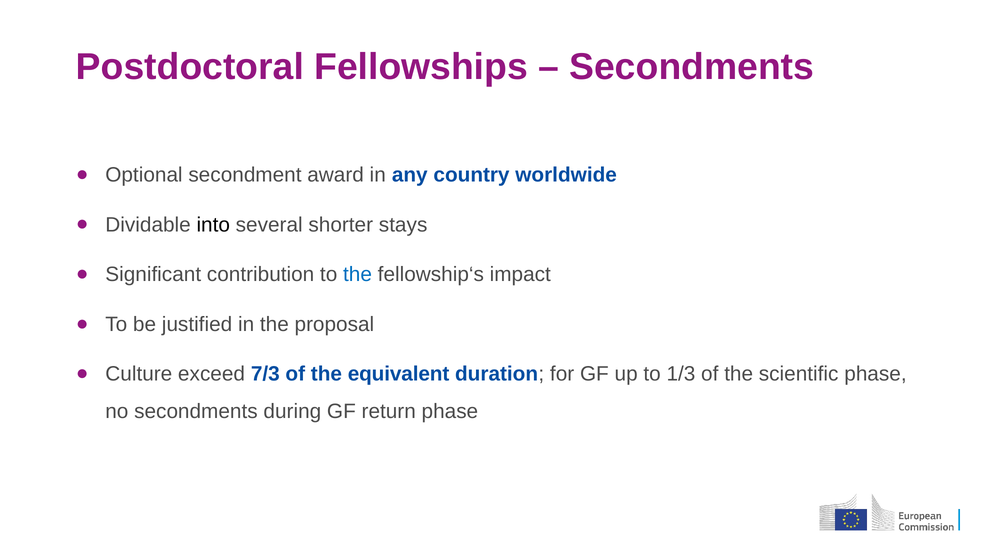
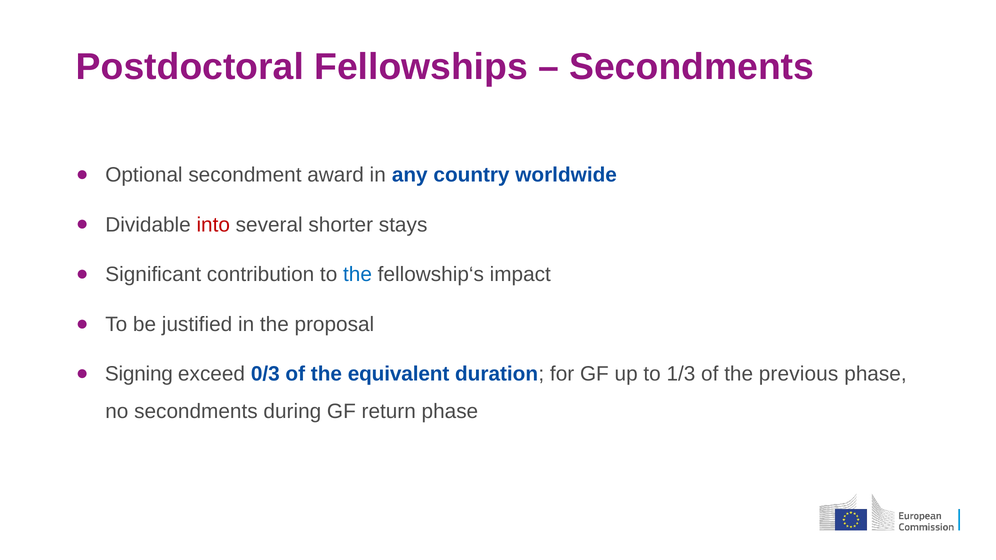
into colour: black -> red (213, 225)
Culture: Culture -> Signing (139, 374)
7/3: 7/3 -> 0/3 (265, 374)
scientific: scientific -> previous (799, 374)
